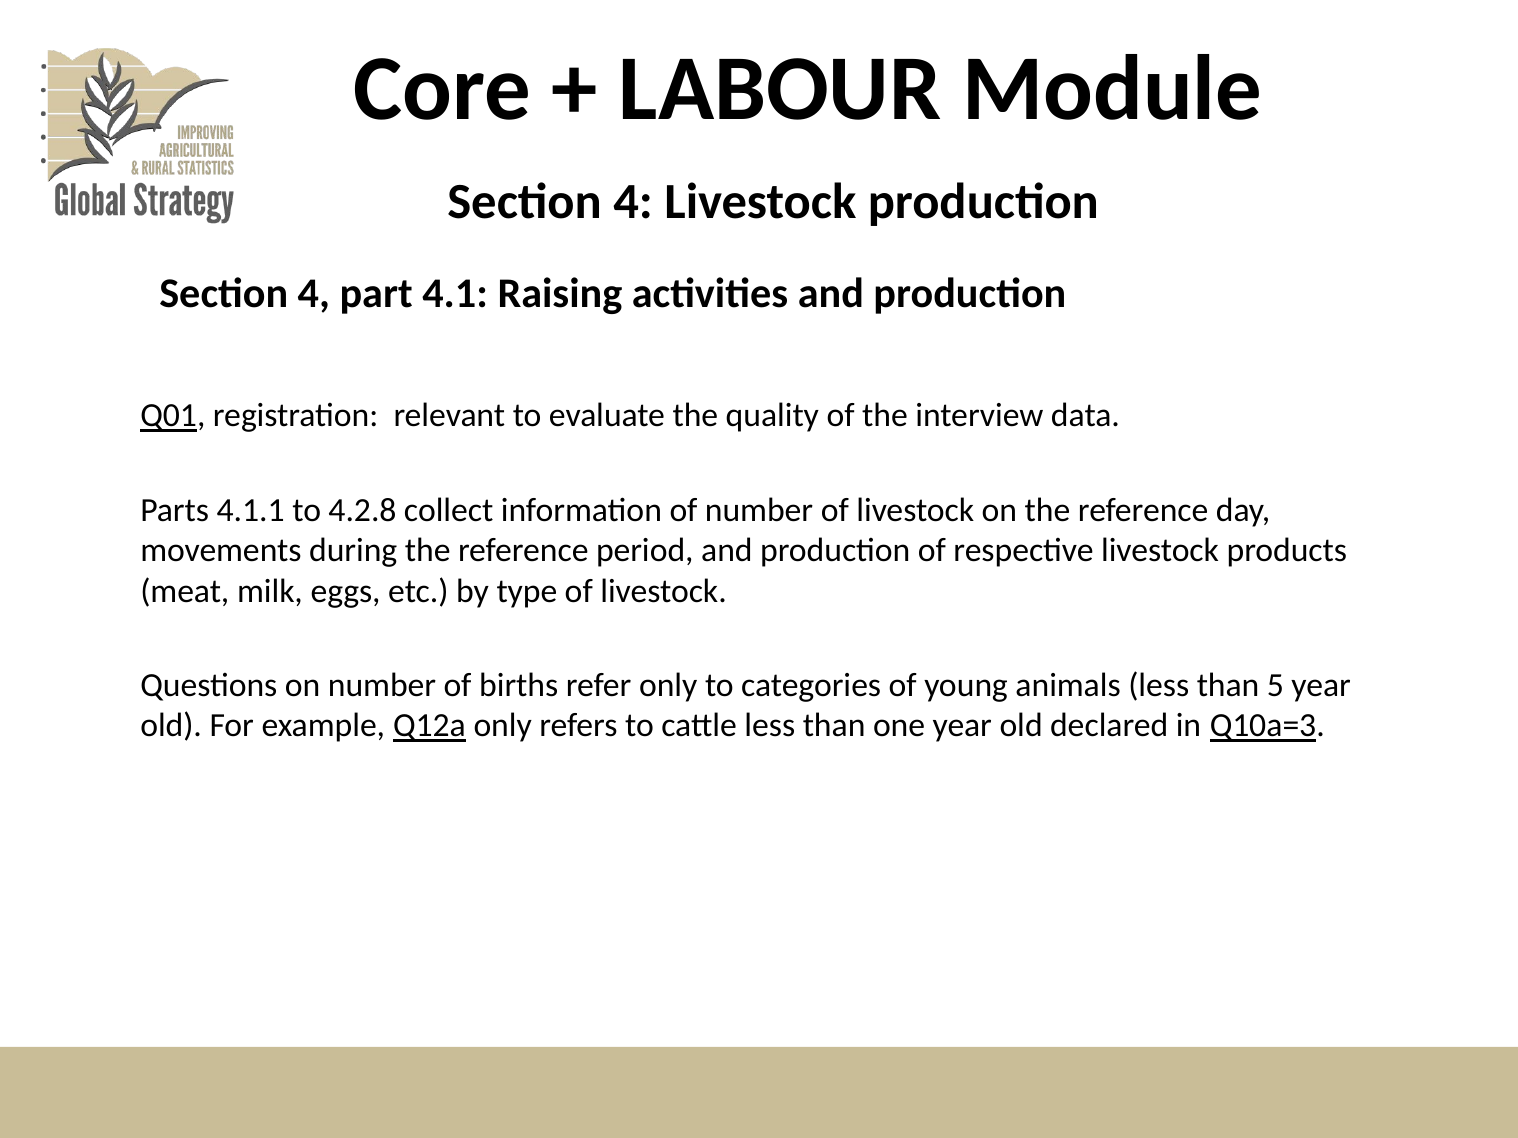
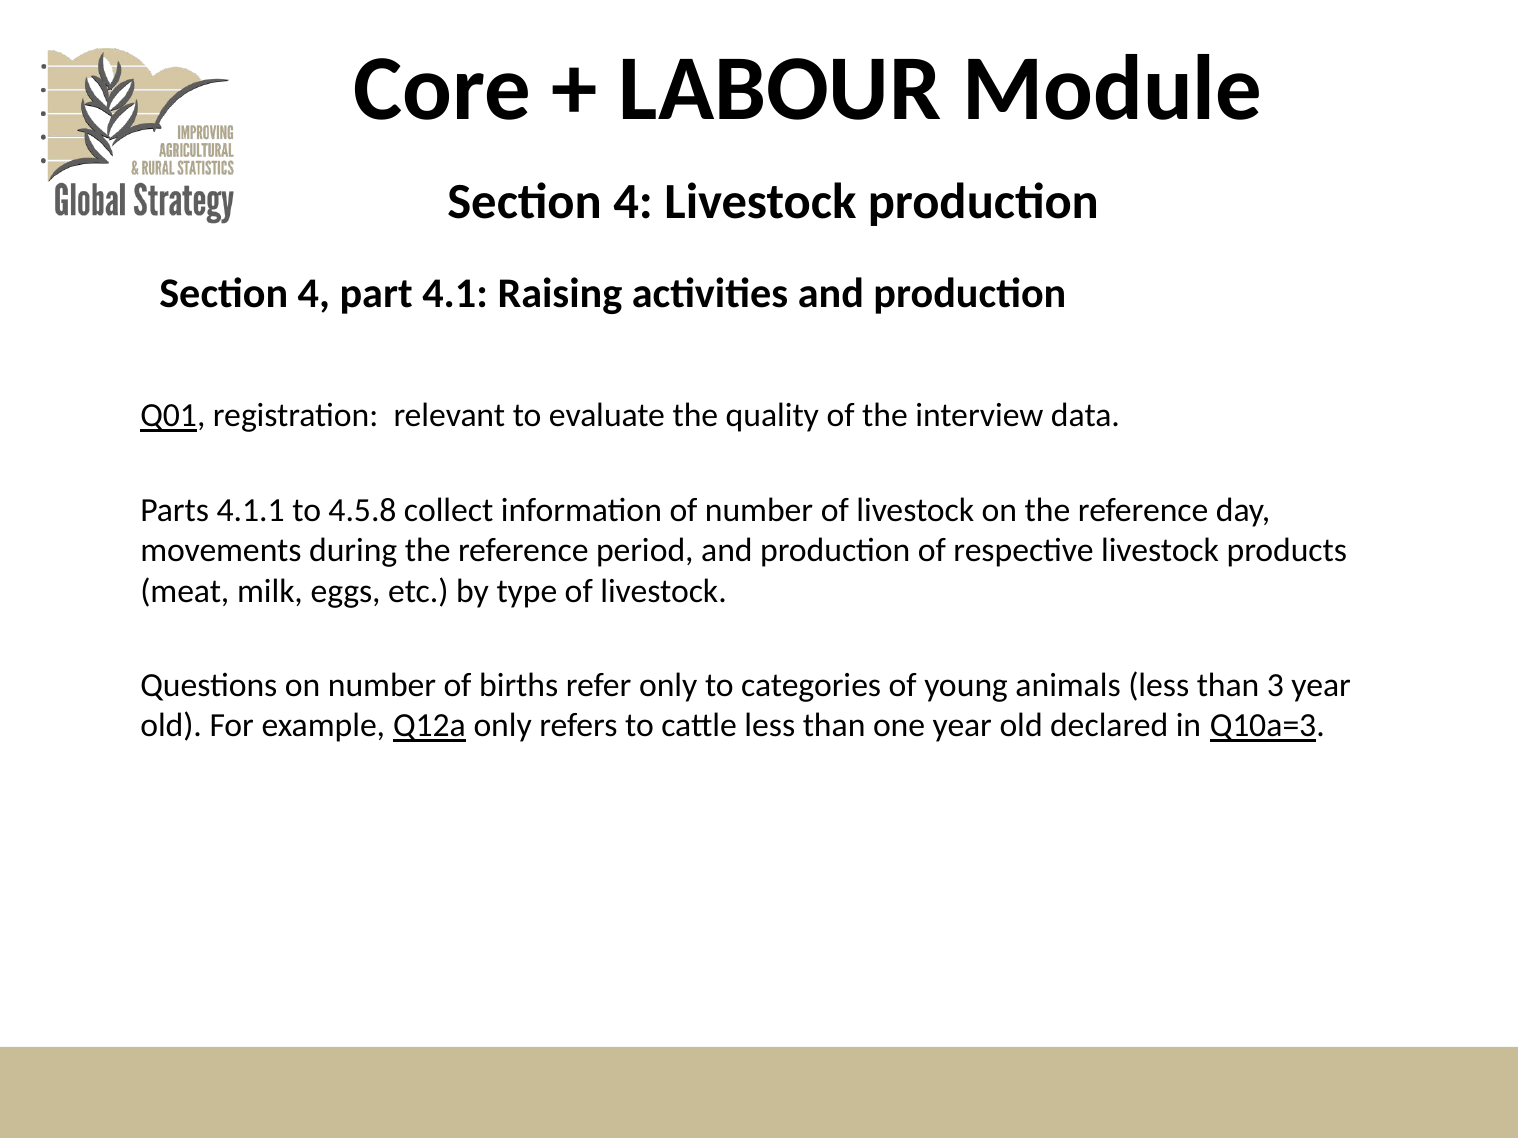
4.2.8: 4.2.8 -> 4.5.8 (363, 510)
5: 5 -> 3 (1275, 686)
